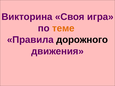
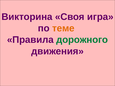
дорожного colour: black -> green (82, 40)
